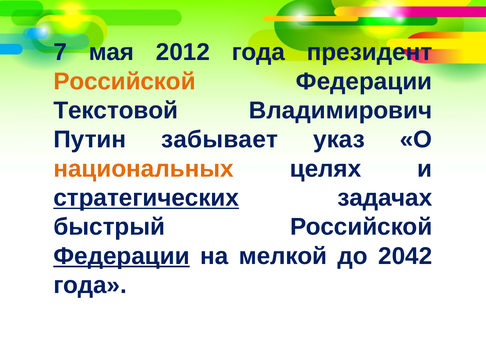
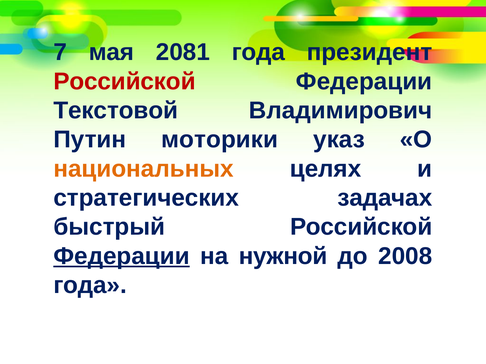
2012: 2012 -> 2081 (183, 52)
Российской colour: orange -> red (125, 81)
забывает: забывает -> моторики (220, 140)
стратегических underline: present -> none (146, 198)
мелкой: мелкой -> нужной (283, 256)
2042: 2042 -> 2008 (405, 256)
